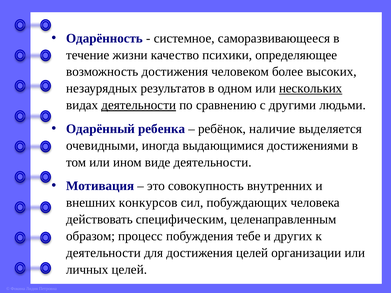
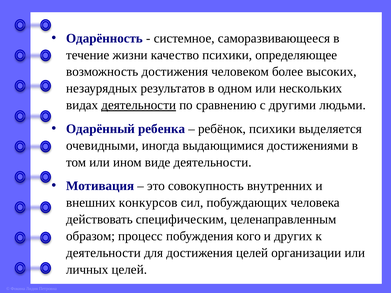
нескольких underline: present -> none (311, 88)
ребёнок наличие: наличие -> психики (272, 129)
тебе: тебе -> кого (249, 236)
